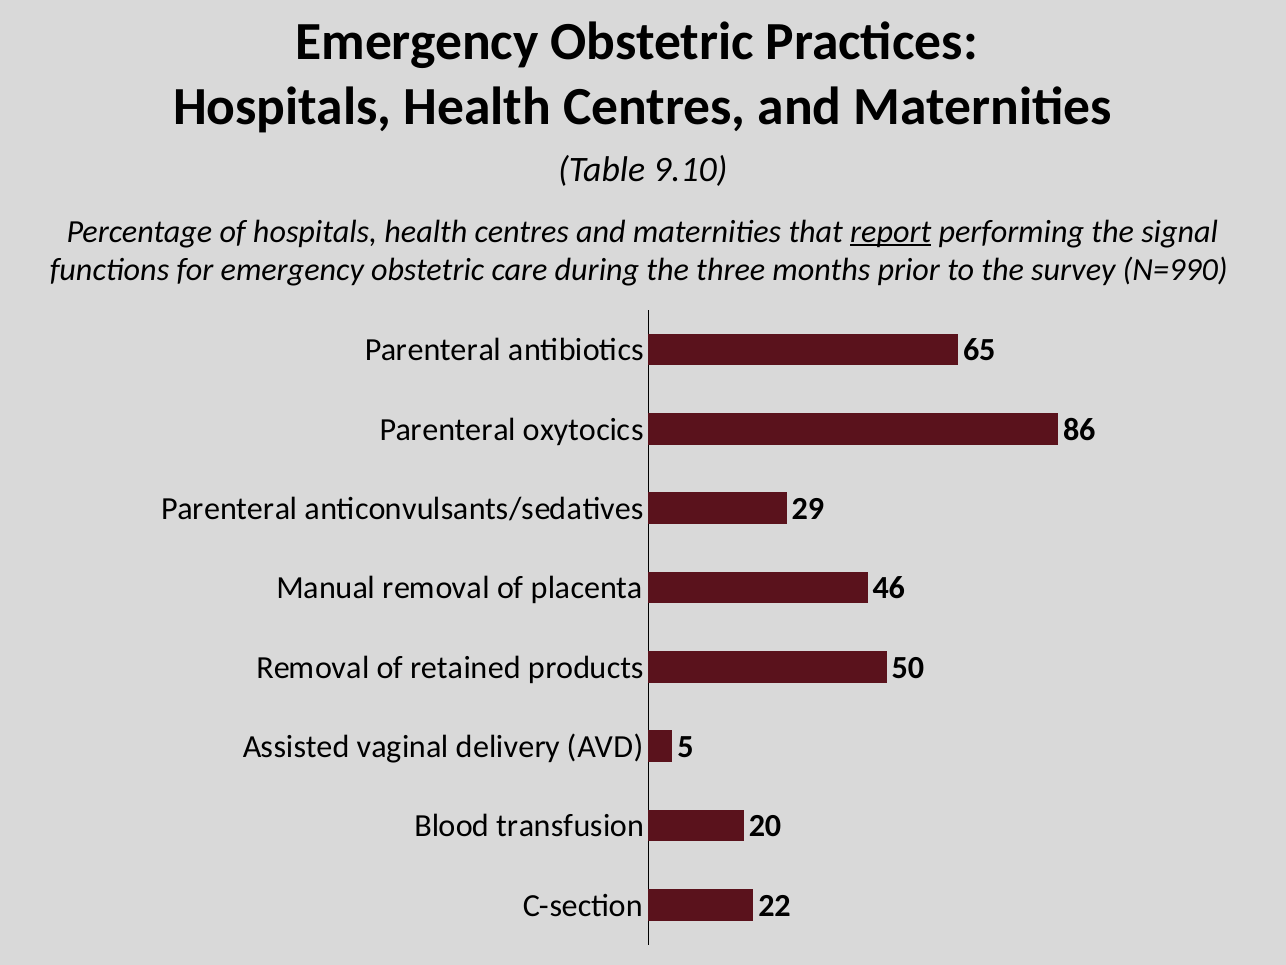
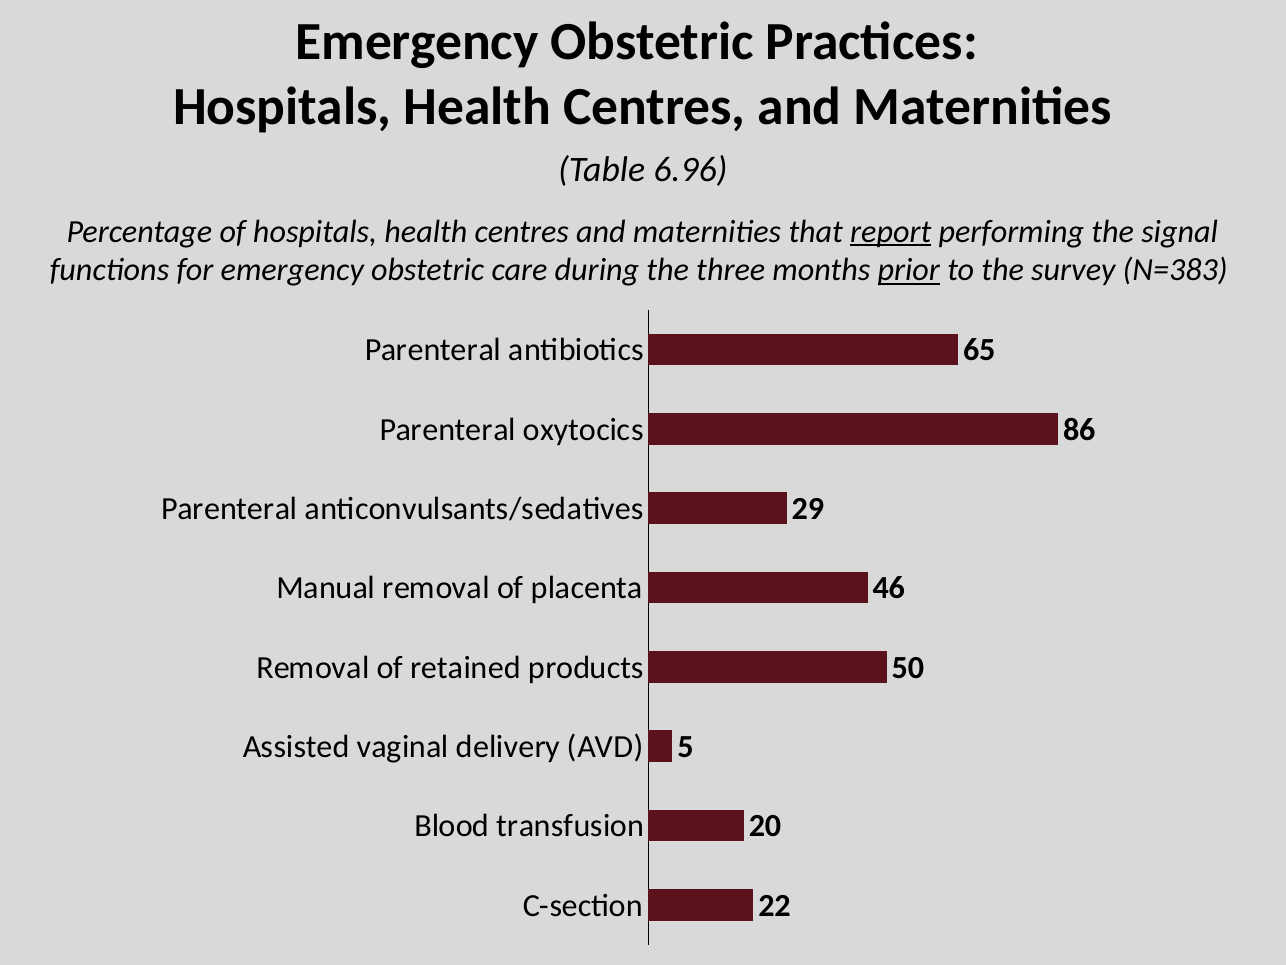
9.10: 9.10 -> 6.96 (690, 170)
prior underline: none -> present (909, 270)
N=990: N=990 -> N=383 (1175, 270)
